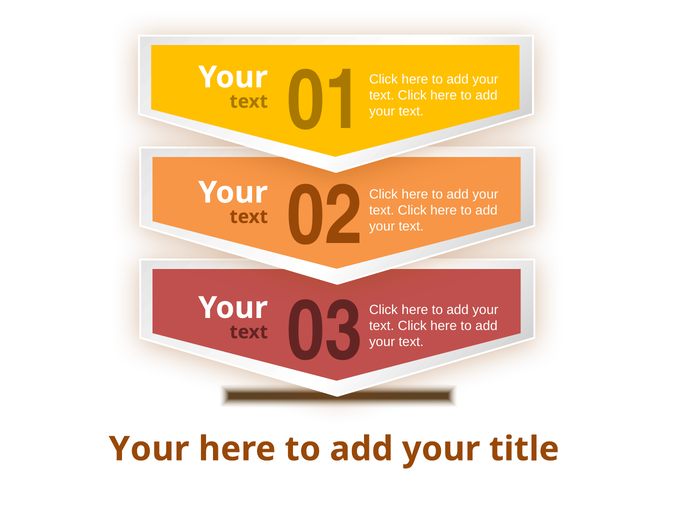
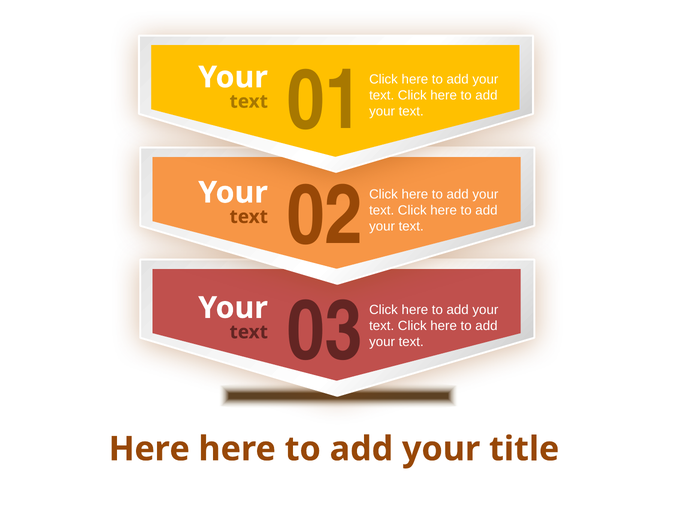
Your: Your -> Here (149, 449)
